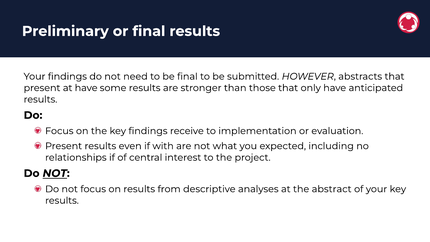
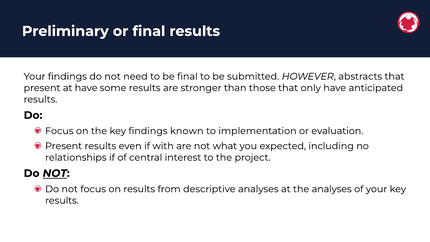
receive: receive -> known (187, 131)
the abstract: abstract -> analyses (332, 189)
